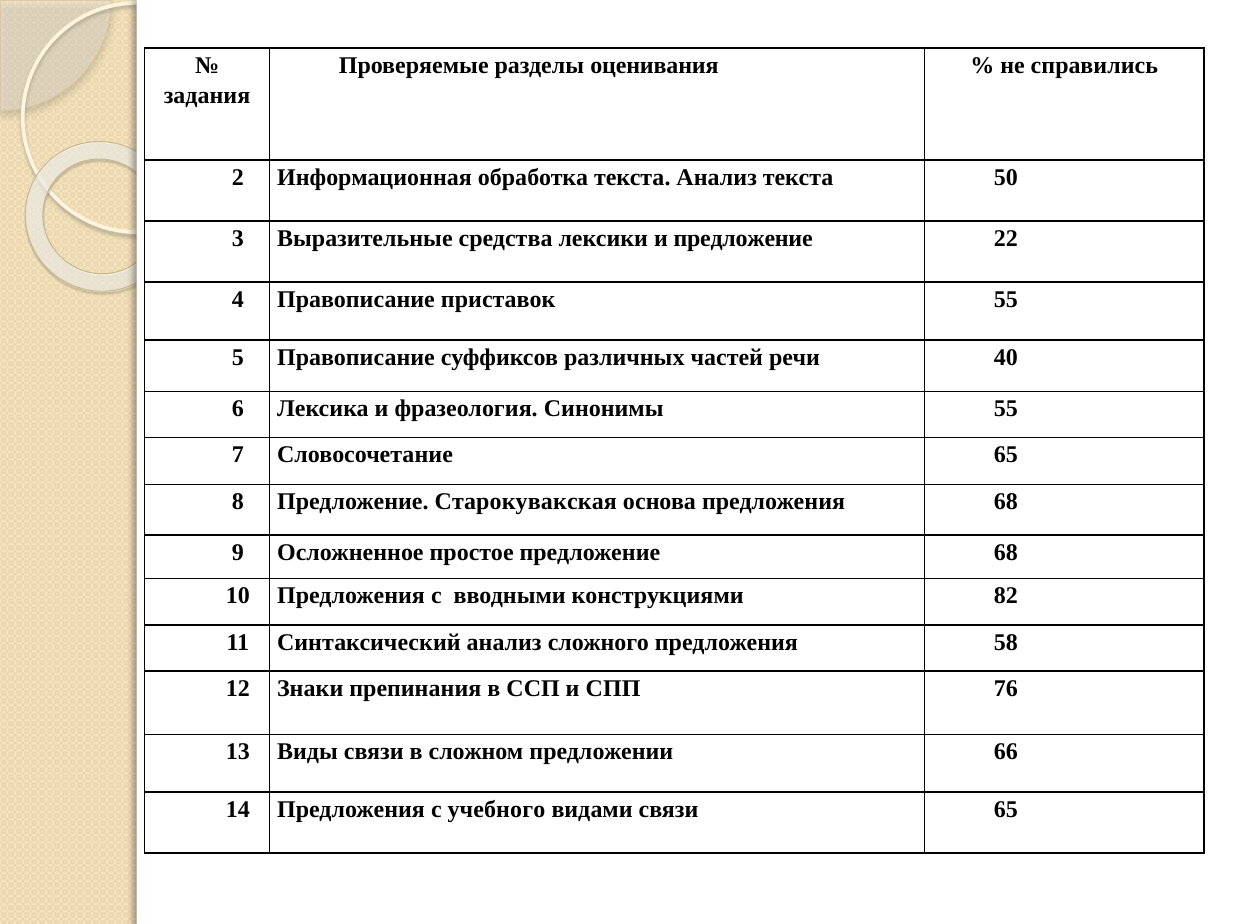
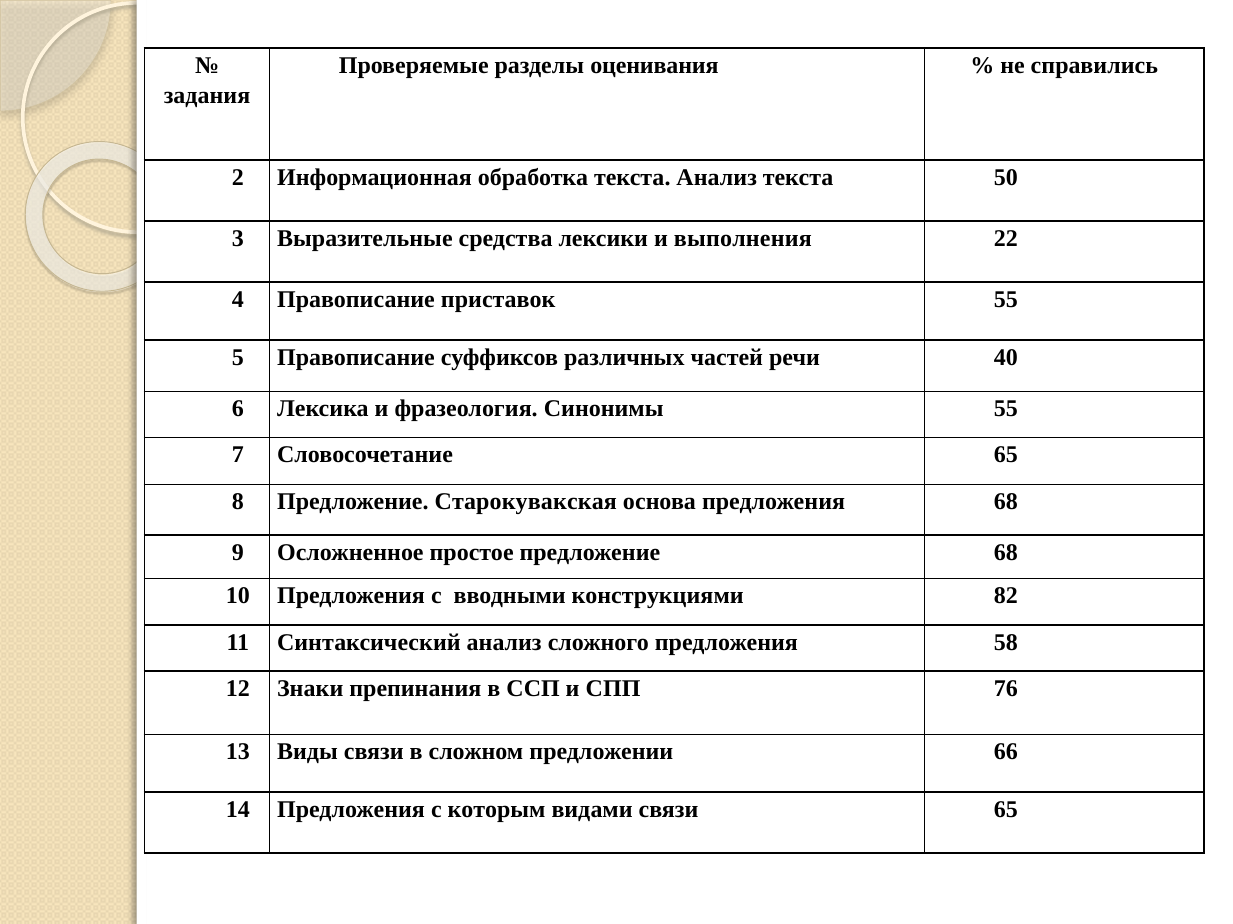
и предложение: предложение -> выполнения (743, 239)
учебного: учебного -> которым (497, 810)
